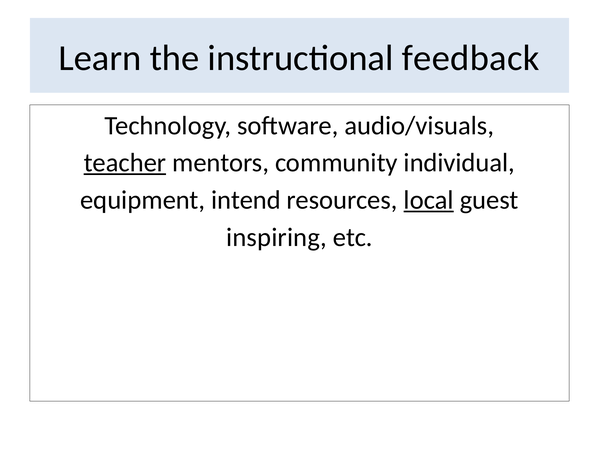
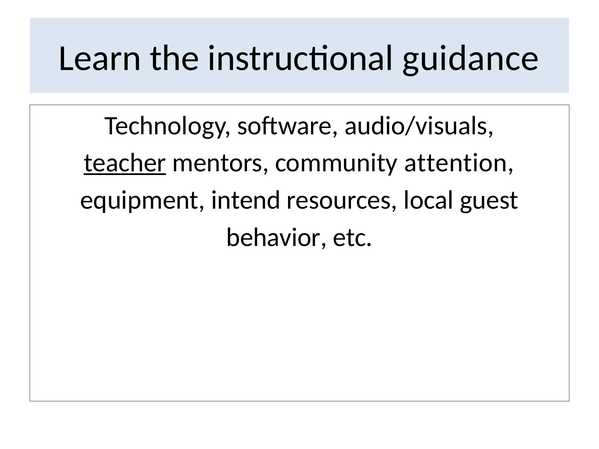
feedback: feedback -> guidance (471, 58)
individual: individual -> attention (459, 163)
local underline: present -> none (429, 200)
inspiring: inspiring -> behavior (277, 238)
